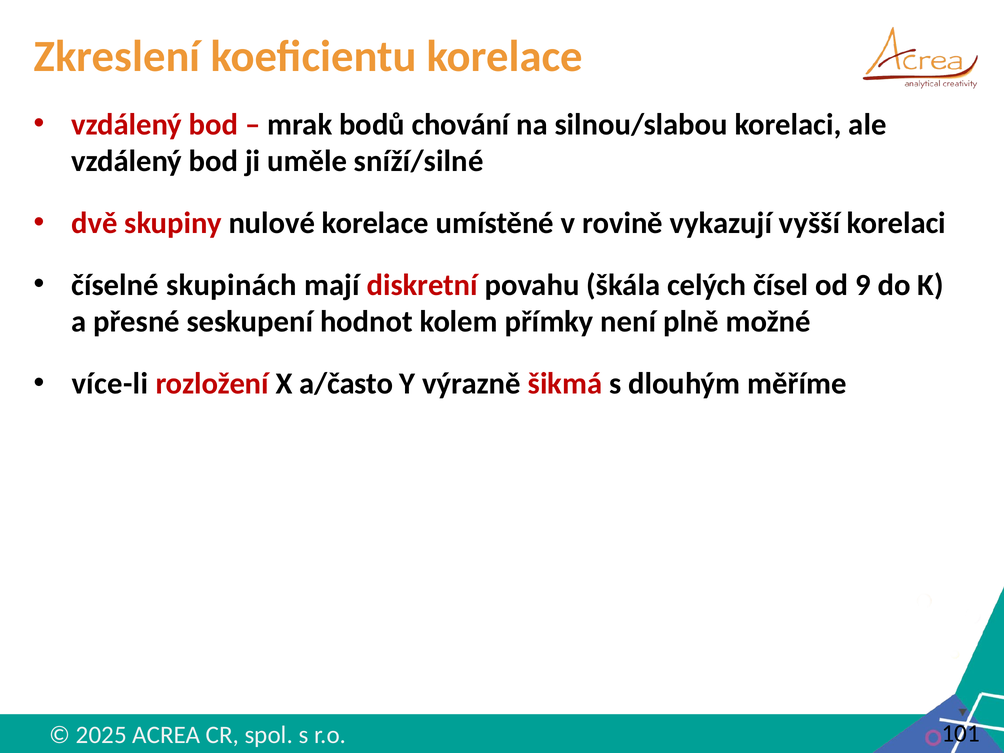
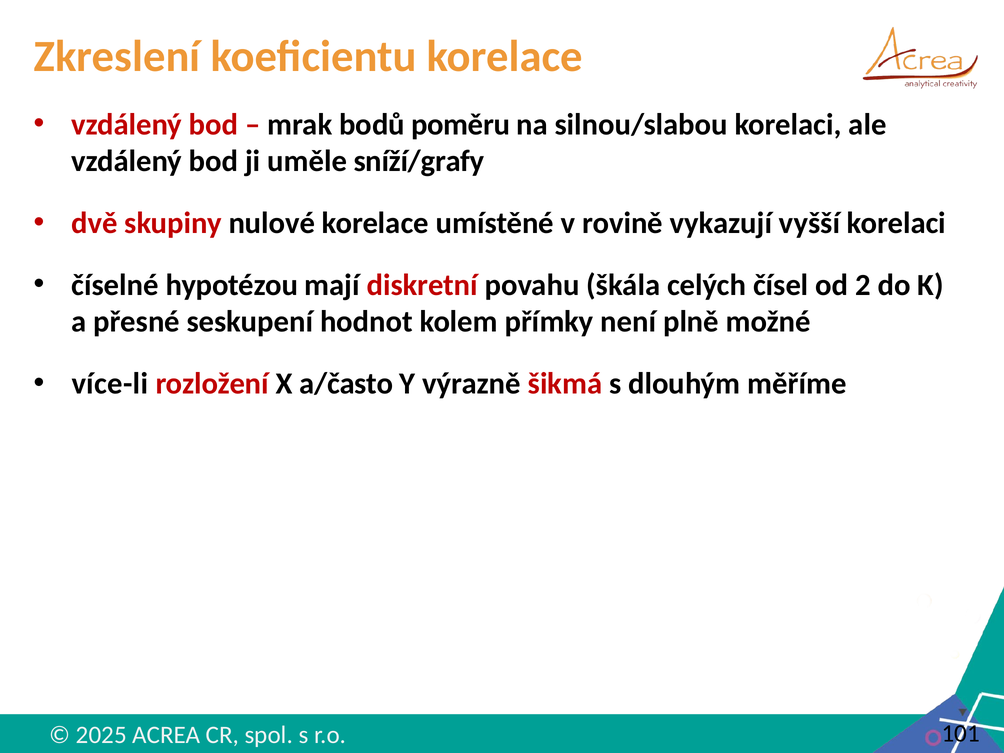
chování: chování -> poměru (461, 124)
sníží/silné: sníží/silné -> sníží/grafy (419, 161)
skupinách: skupinách -> hypotézou (232, 285)
9: 9 -> 2 (863, 285)
